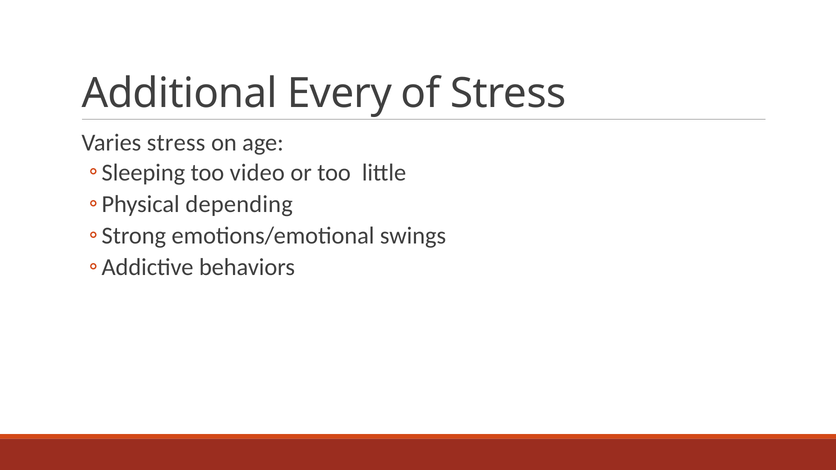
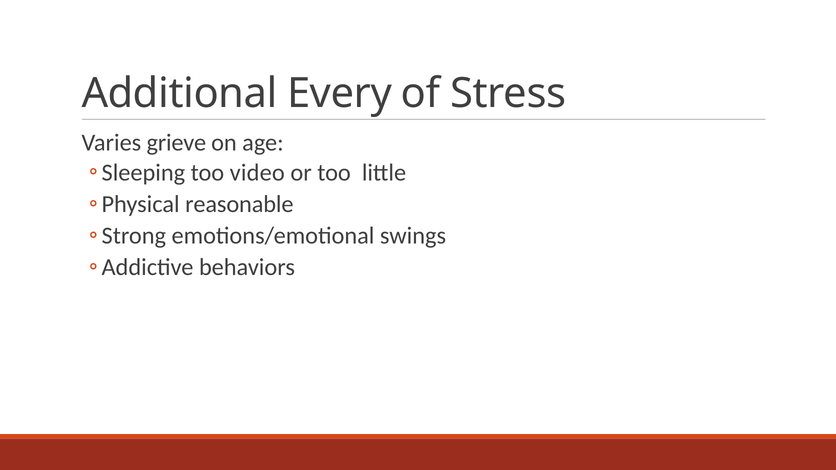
Varies stress: stress -> grieve (176, 143)
depending: depending -> reasonable (239, 204)
